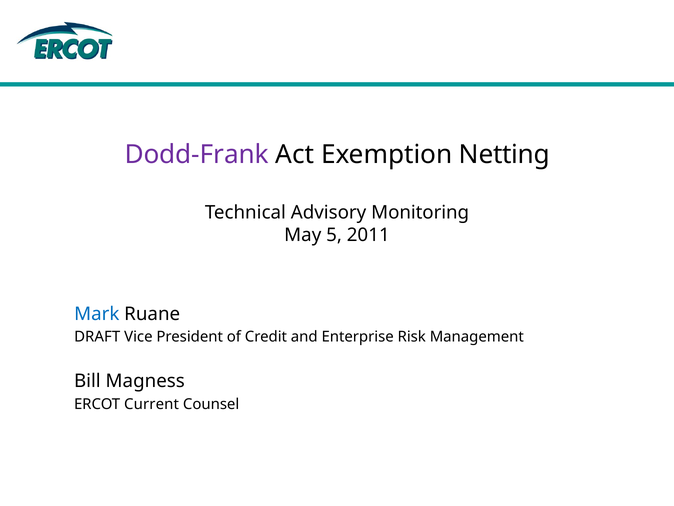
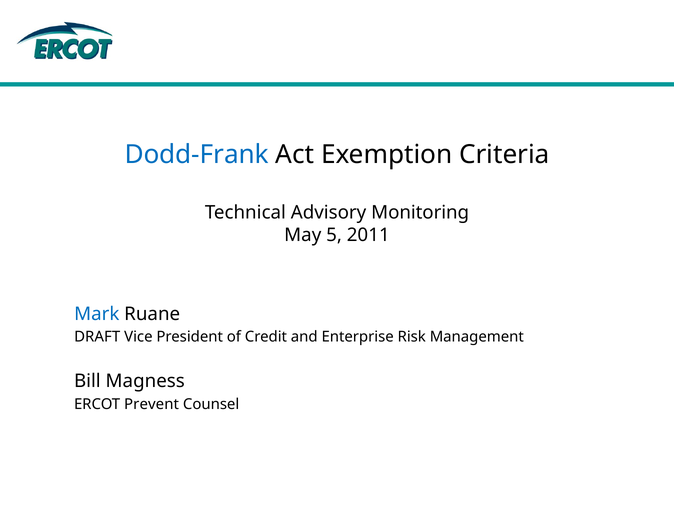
Dodd-Frank colour: purple -> blue (197, 155)
Netting: Netting -> Criteria (504, 155)
Current: Current -> Prevent (152, 404)
